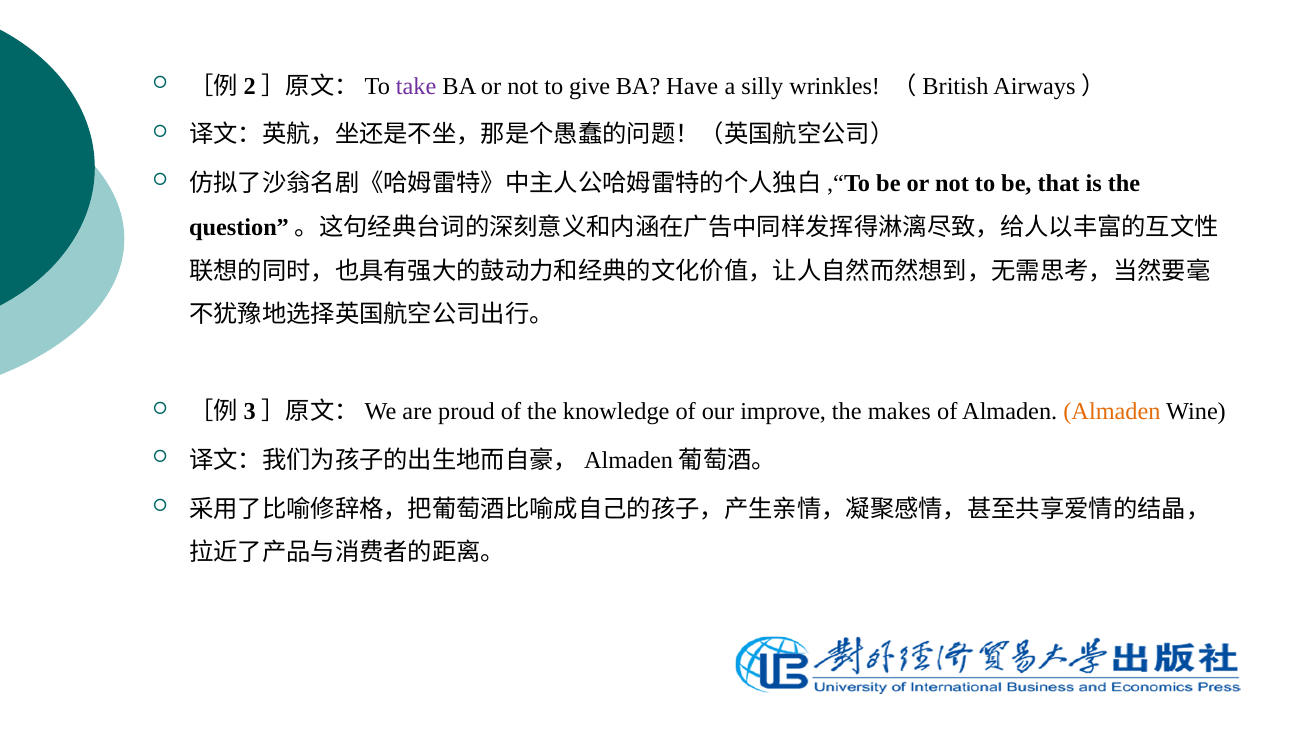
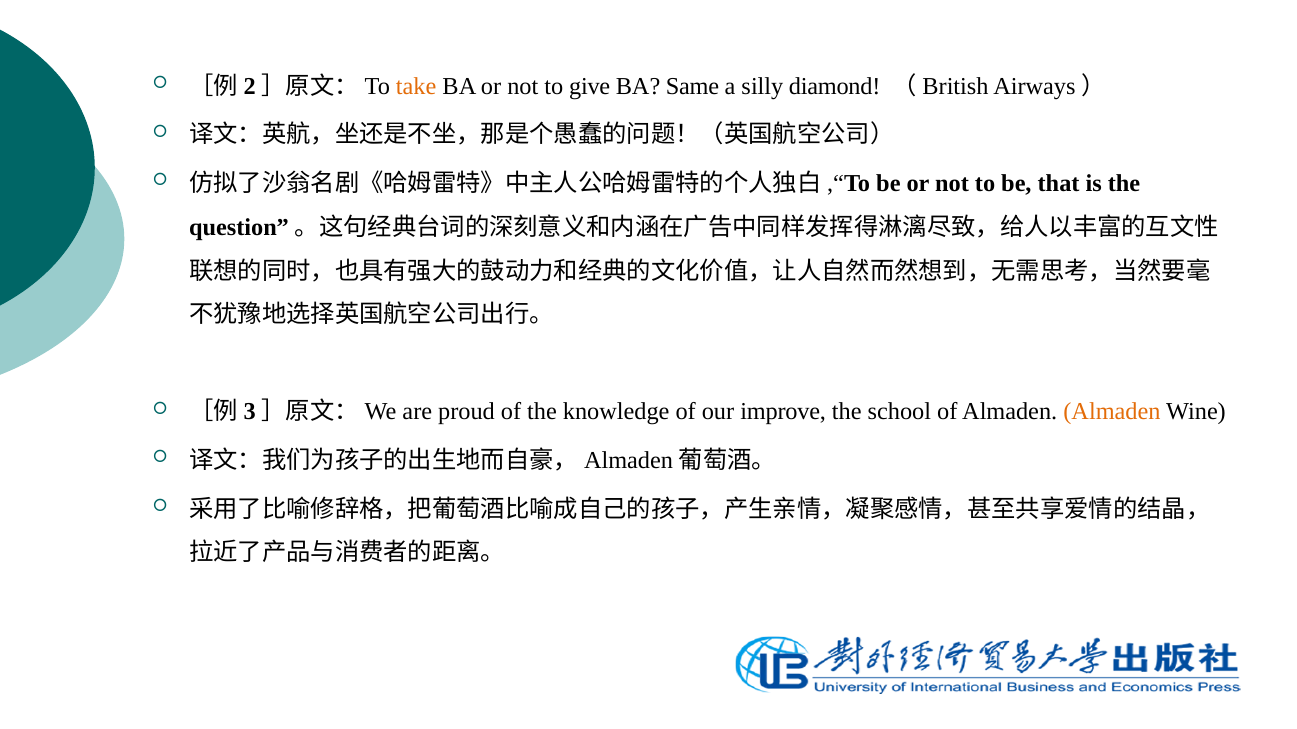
take colour: purple -> orange (416, 86)
Have: Have -> Same (692, 86)
wrinkles: wrinkles -> diamond (835, 86)
makes: makes -> school (899, 412)
